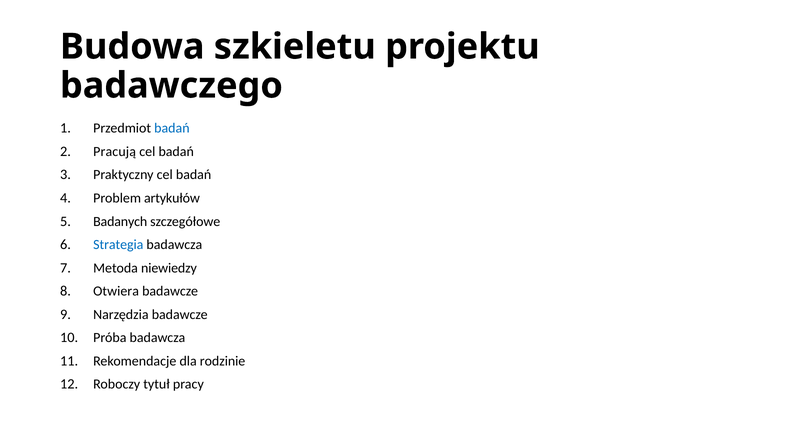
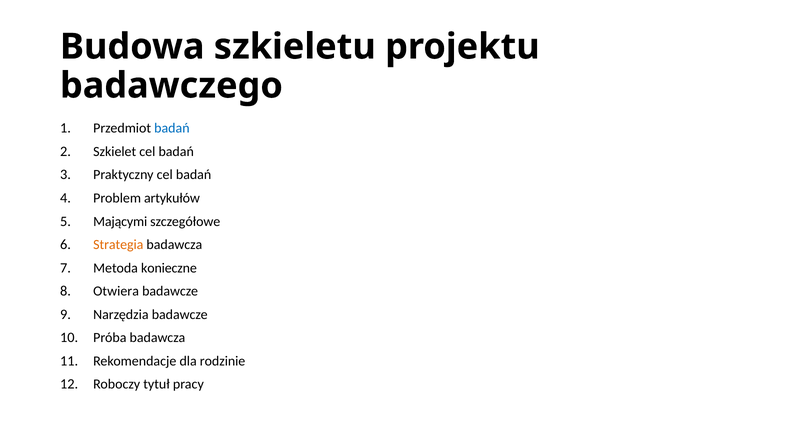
Pracują: Pracują -> Szkielet (115, 151)
Badanych: Badanych -> Mającymi (120, 221)
Strategia colour: blue -> orange (118, 245)
niewiedzy: niewiedzy -> konieczne (169, 268)
